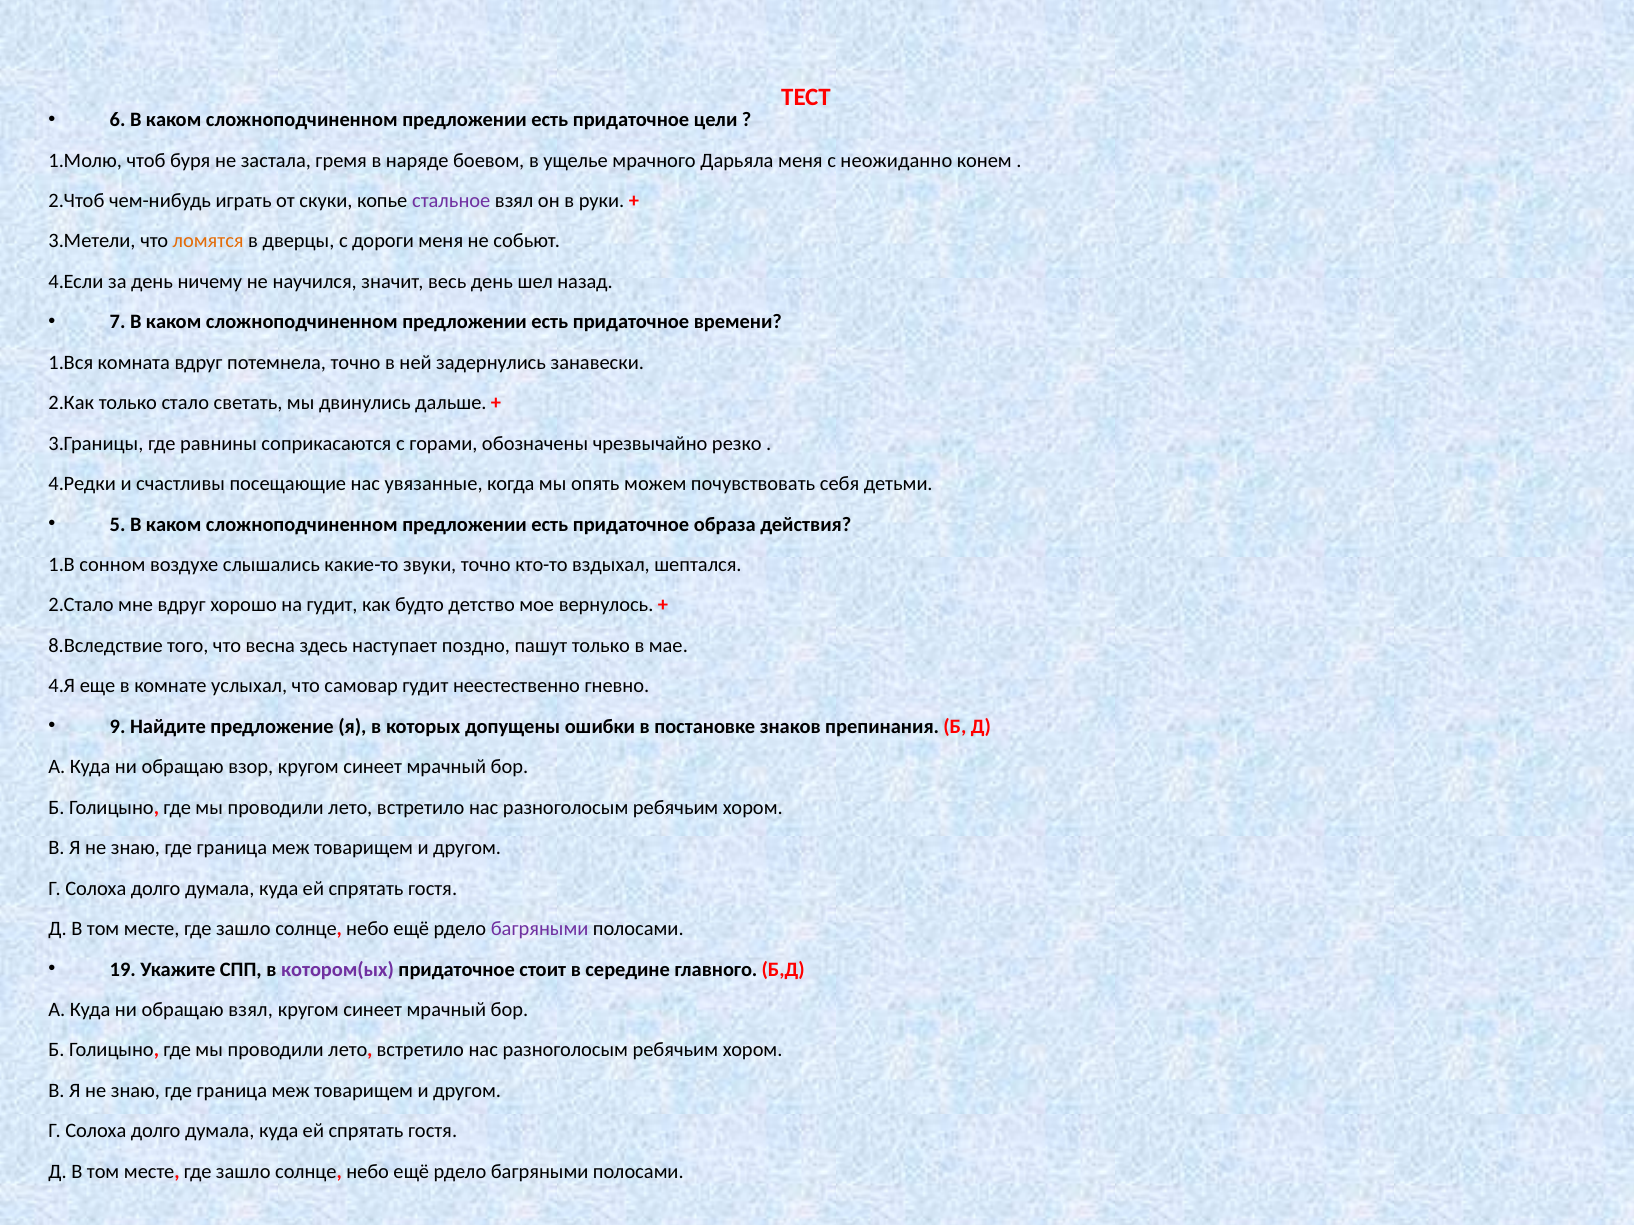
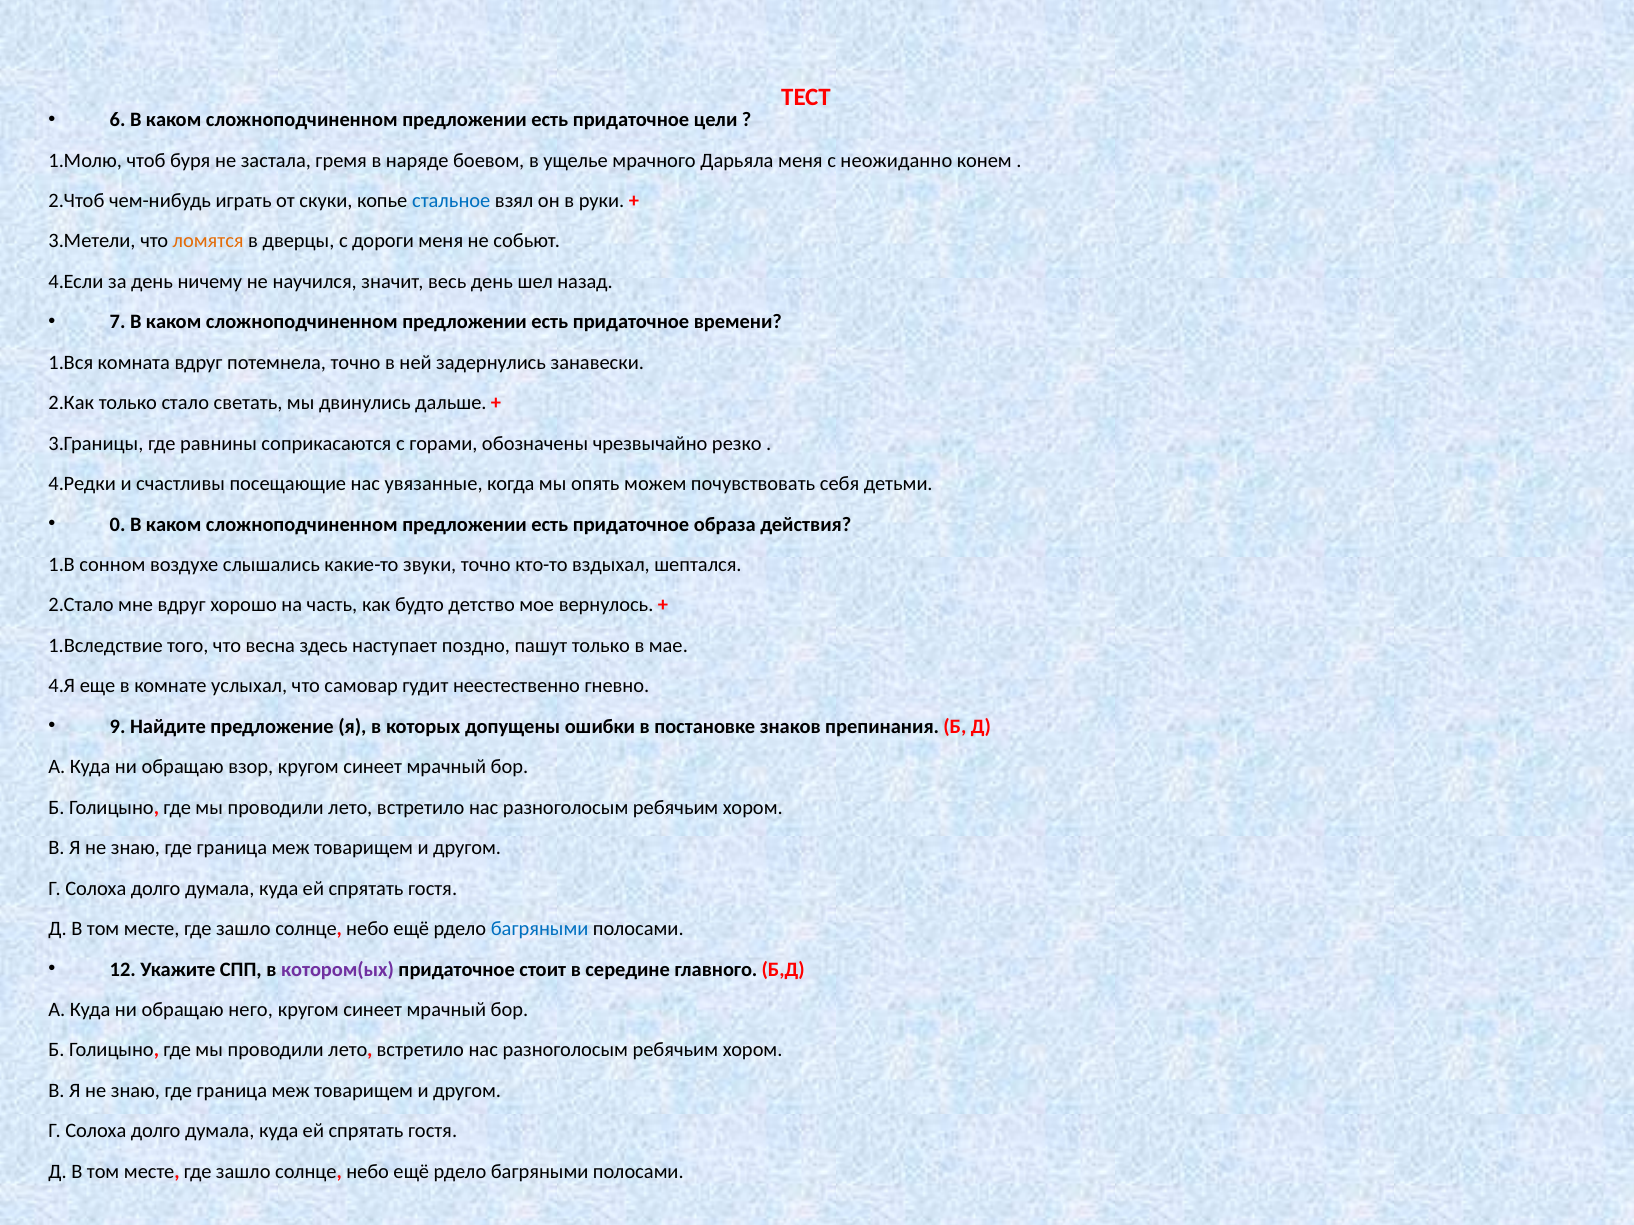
стальное colour: purple -> blue (451, 201)
5: 5 -> 0 (118, 525)
на гудит: гудит -> часть (332, 605)
8.Вследствие: 8.Вследствие -> 1.Вследствие (106, 646)
багряными colour: purple -> blue (540, 929)
19: 19 -> 12 (123, 970)
обращаю взял: взял -> него (251, 1010)
